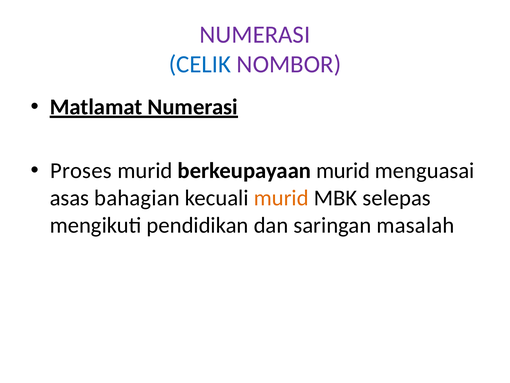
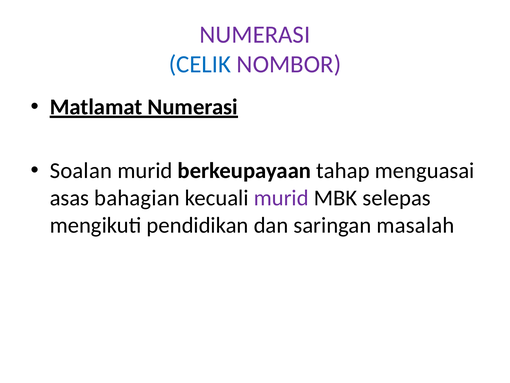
Proses: Proses -> Soalan (81, 170)
berkeupayaan murid: murid -> tahap (343, 170)
murid colour: orange -> purple (281, 198)
